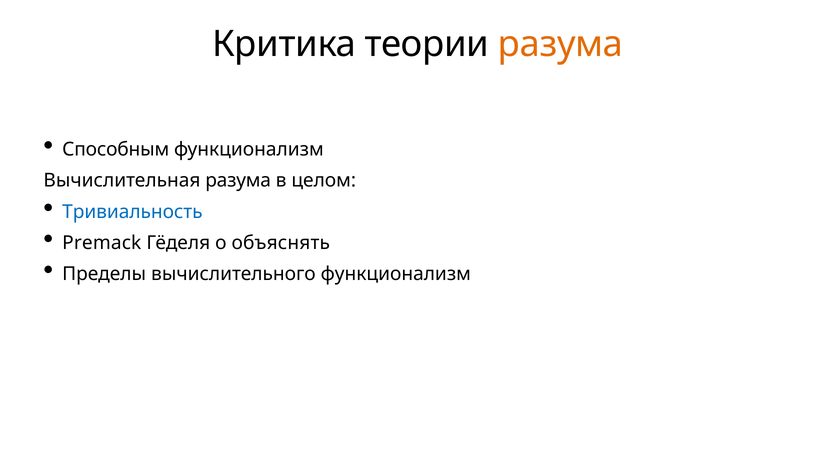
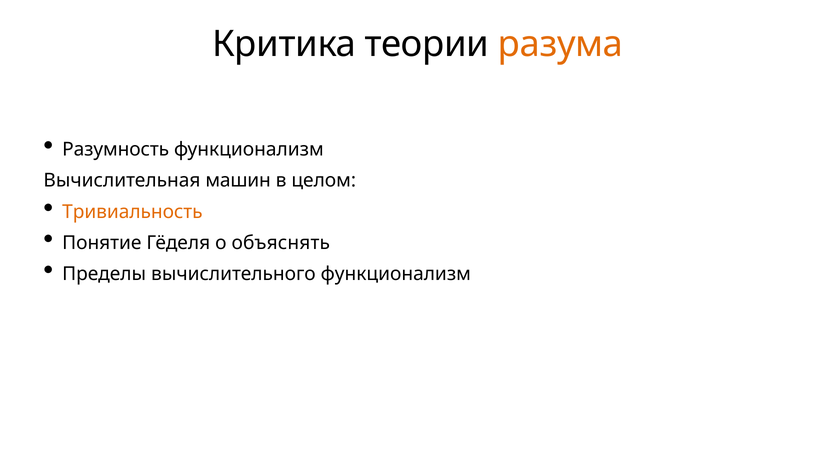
Способным: Способным -> Разумность (116, 149)
Вычислительная разума: разума -> машин (238, 180)
Тривиальность colour: blue -> orange (132, 212)
Premack: Premack -> Понятие (102, 243)
